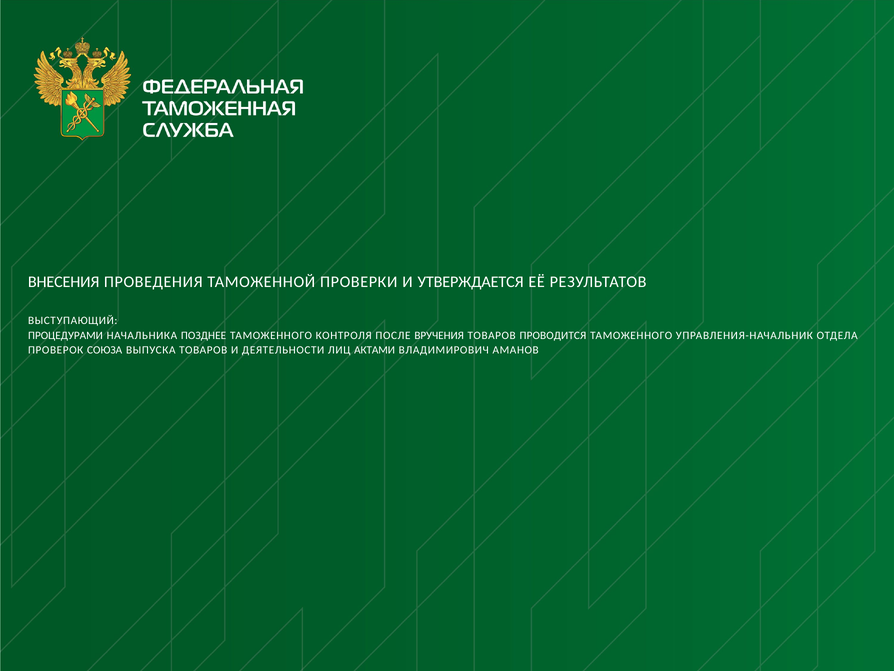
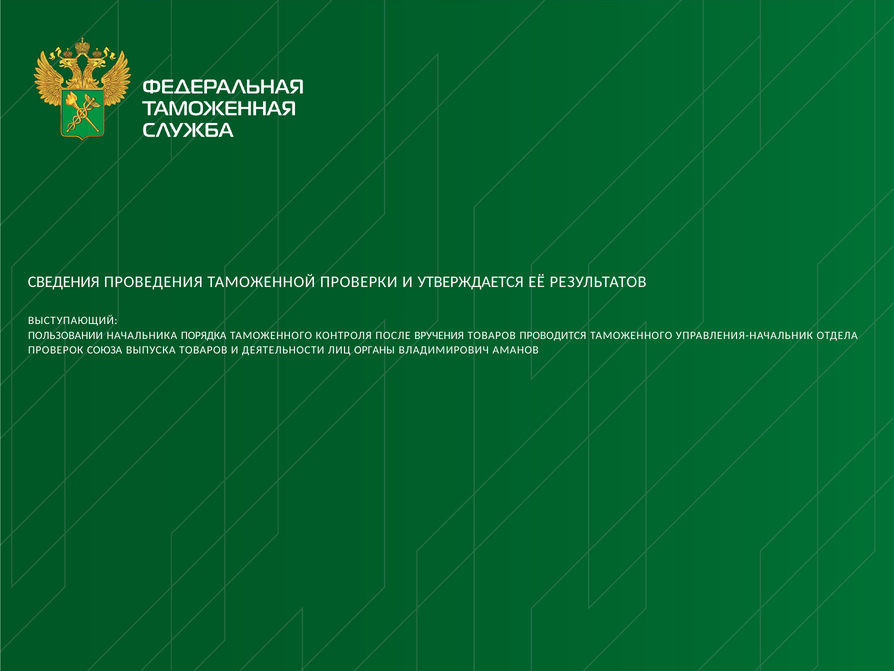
ВНЕСЕНИЯ: ВНЕСЕНИЯ -> СВЕДЕНИЯ (64, 282)
ПРОЦЕДУРАМИ: ПРОЦЕДУРАМИ -> ПОЛЬЗОВАНИИ (65, 335)
ПОЗДНЕЕ: ПОЗДНЕЕ -> ПОРЯДКА (204, 335)
АКТАМИ: АКТАМИ -> ОРГАНЫ (374, 350)
